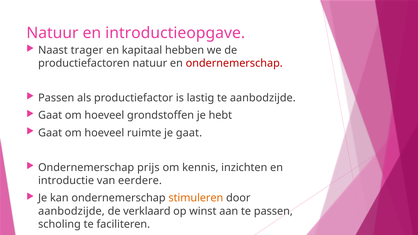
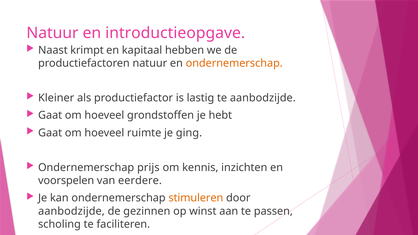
trager: trager -> krimpt (87, 50)
ondernemerschap colour: red -> orange (234, 63)
Passen: Passen -> Kleiner (56, 98)
je gaat: gaat -> ging (189, 133)
introductie: introductie -> voorspelen (66, 181)
verklaard: verklaard -> gezinnen (147, 211)
